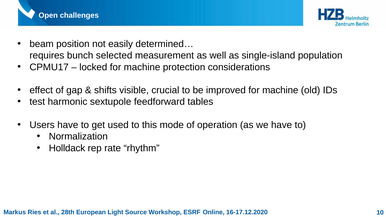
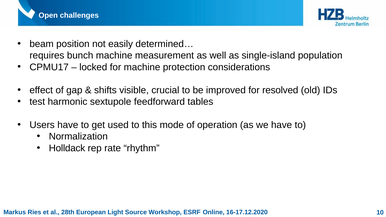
bunch selected: selected -> machine (114, 56)
improved for machine: machine -> resolved (280, 90)
